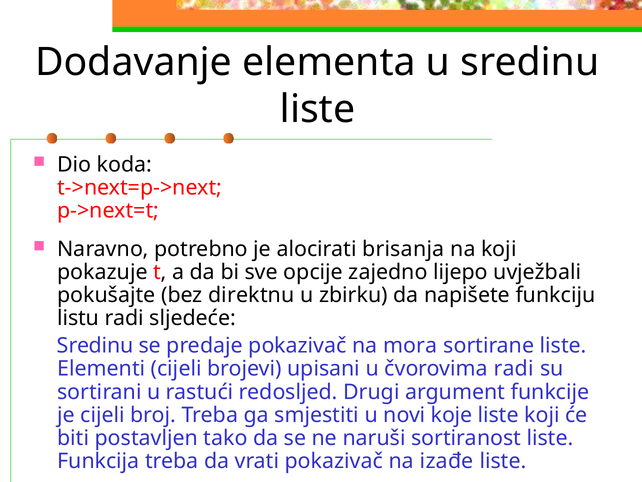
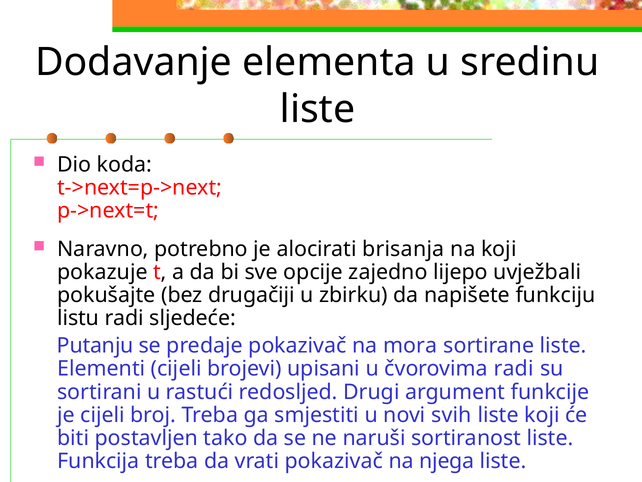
direktnu: direktnu -> drugačiji (251, 295)
Sredinu: Sredinu -> Putanju (95, 345)
koje: koje -> svih (451, 415)
izađe: izađe -> njega (447, 461)
